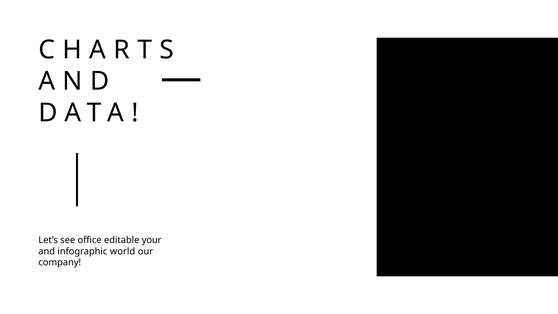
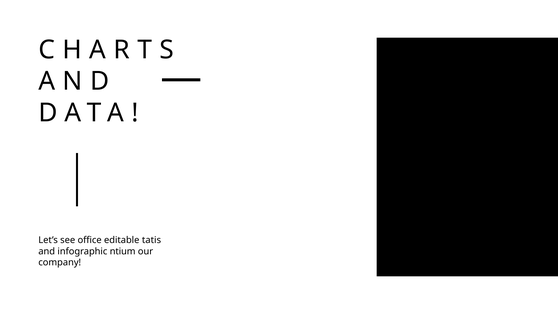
your: your -> tatis (152, 240)
world: world -> ntium (123, 251)
